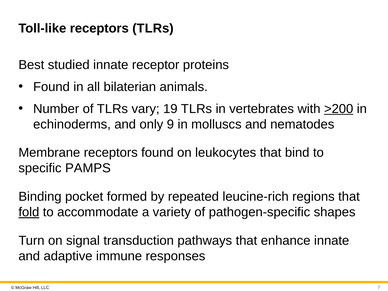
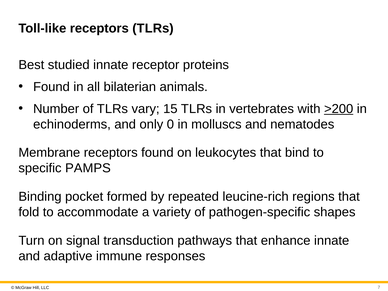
19: 19 -> 15 (170, 109)
9: 9 -> 0 (170, 124)
fold underline: present -> none (29, 212)
